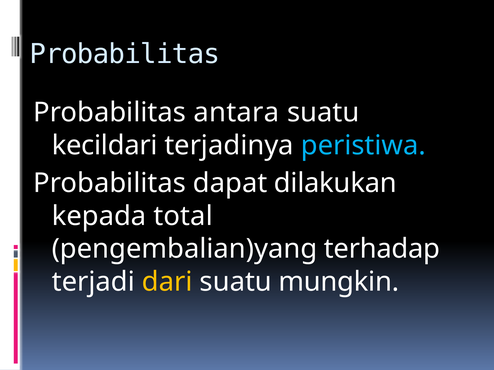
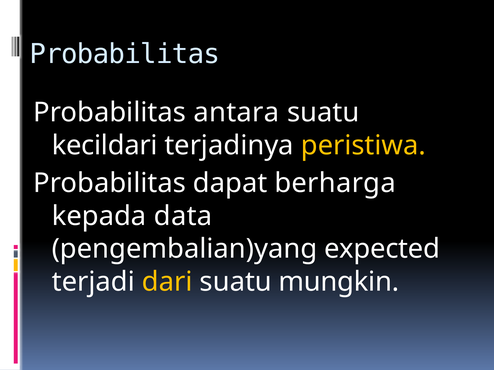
peristiwa colour: light blue -> yellow (363, 146)
dilakukan: dilakukan -> berharga (335, 183)
total: total -> data (183, 216)
terhadap: terhadap -> expected (382, 249)
